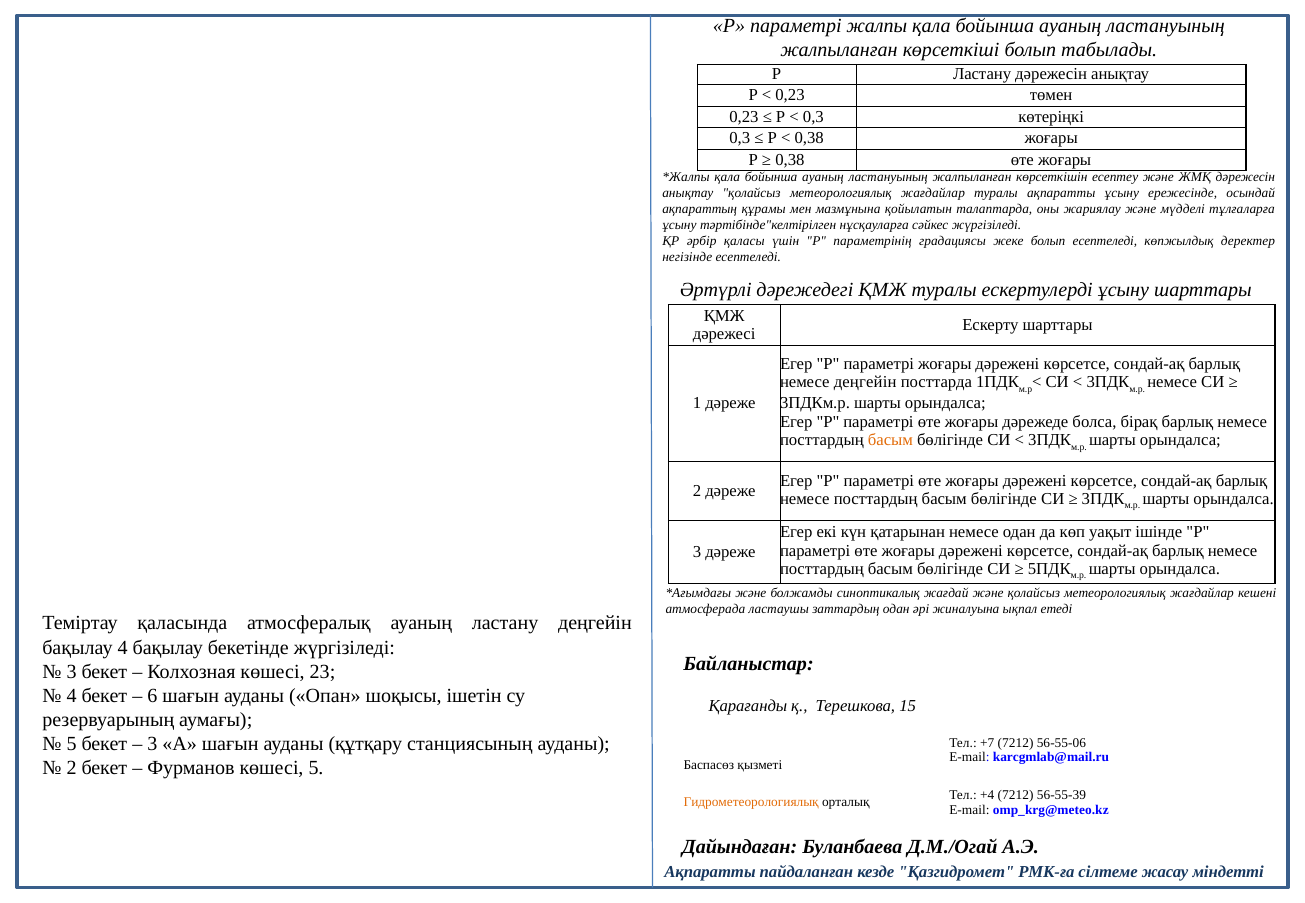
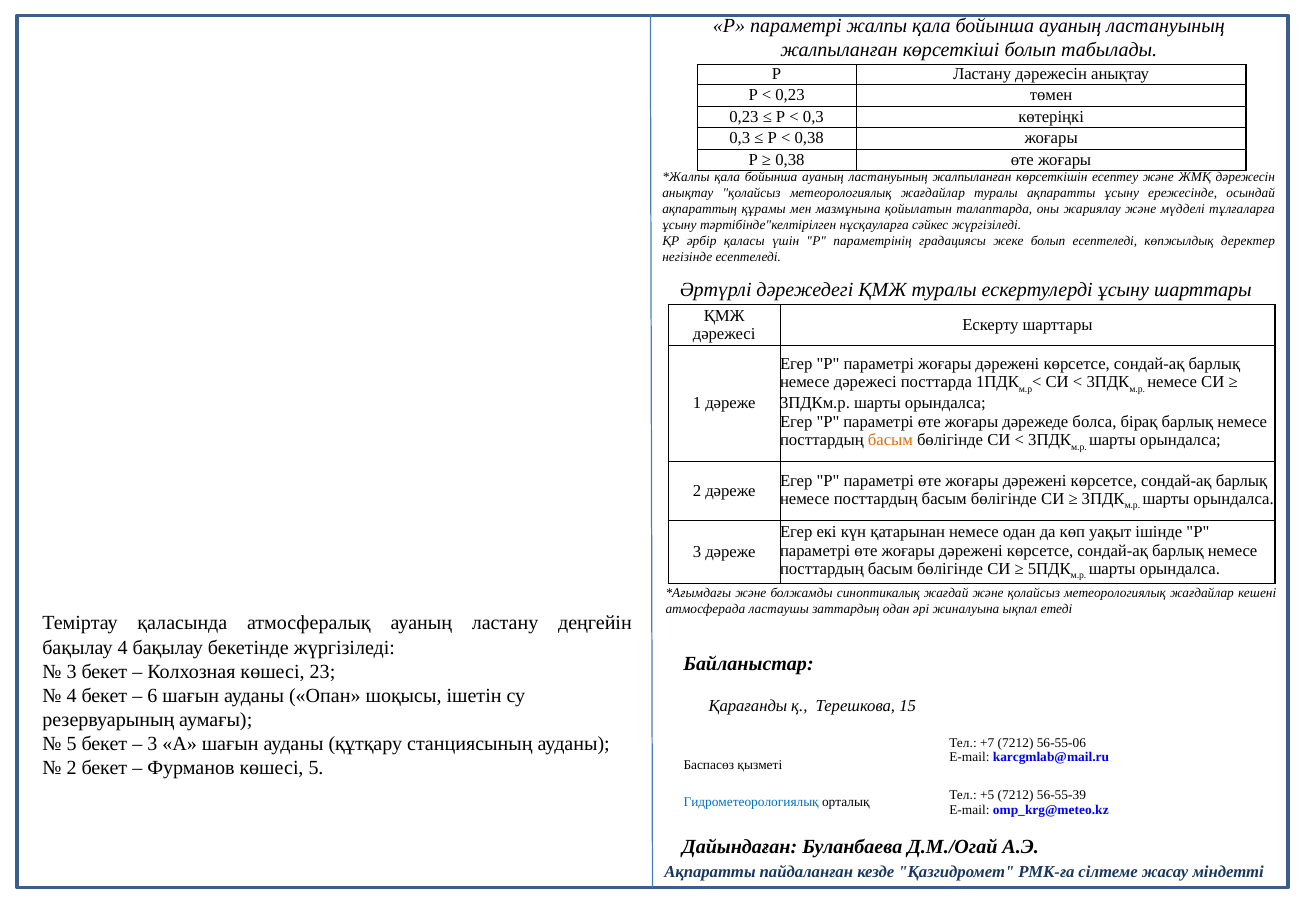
немесе деңгейін: деңгейін -> дәрежесі (865, 383)
+4: +4 -> +5 (987, 795)
Гидрометеорологиялық colour: orange -> blue (751, 803)
